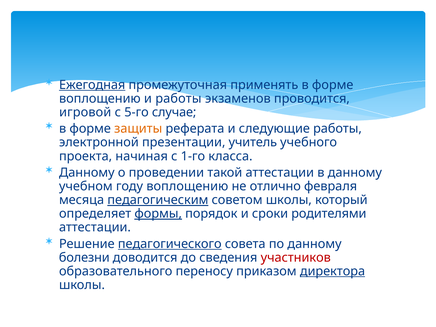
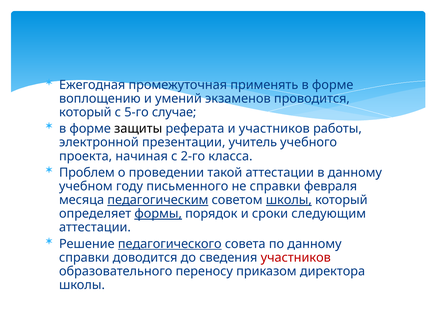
Ежегодная underline: present -> none (92, 85)
и работы: работы -> умений (178, 99)
игровой: игровой -> который (85, 112)
защиты colour: orange -> black (138, 129)
и следующие: следующие -> участников (274, 129)
1-го: 1-го -> 2-го (193, 156)
Данному: Данному -> Проблем (87, 173)
году воплощению: воплощению -> письменного (187, 186)
не отлично: отлично -> справки (275, 186)
школы underline: none -> present (289, 200)
родителями: родителями -> следующим (329, 214)
болезни: болезни -> справки (84, 258)
директора underline: present -> none (332, 271)
